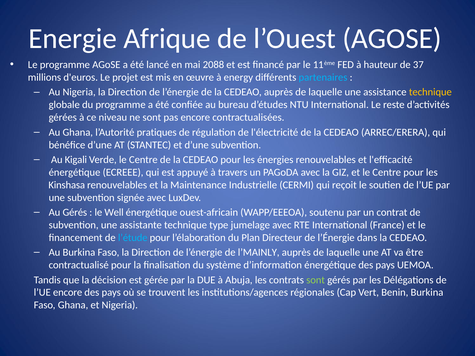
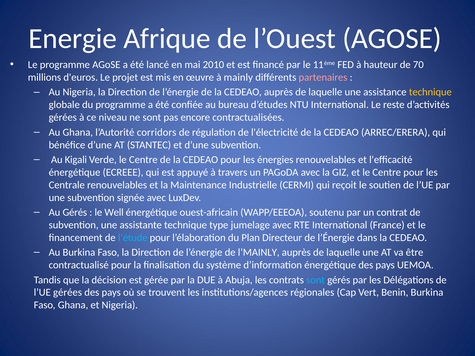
2088: 2088 -> 2010 (213, 65)
37: 37 -> 70 (418, 65)
energy: energy -> mainly (238, 77)
partenaires colour: light blue -> pink (323, 77)
pratiques: pratiques -> corridors (157, 132)
Kinshasa: Kinshasa -> Centrale (67, 185)
sont colour: light green -> light blue (316, 280)
l’UE encore: encore -> gérées (68, 293)
